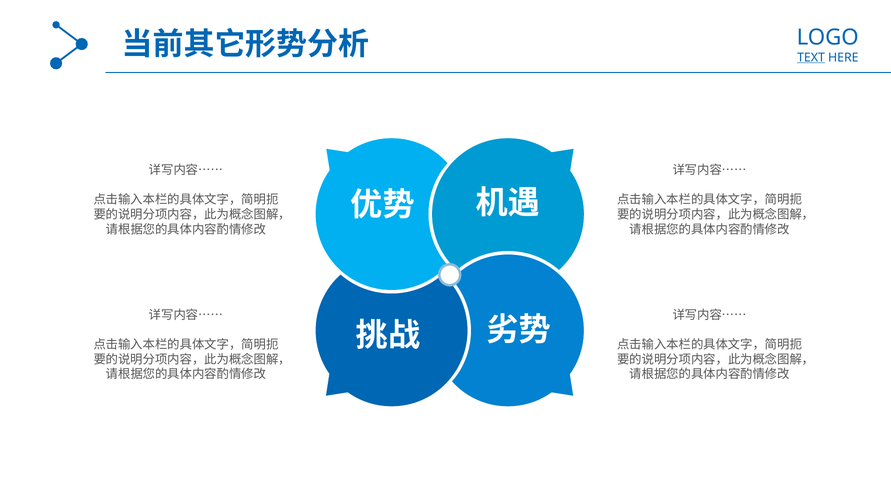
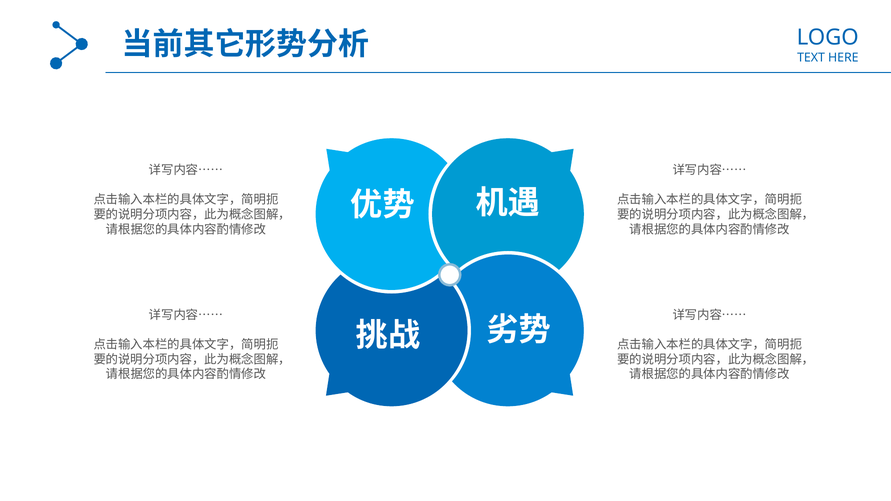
TEXT underline: present -> none (811, 58)
